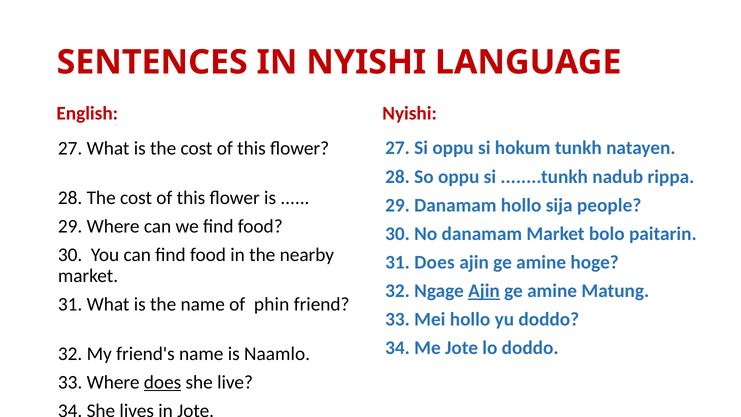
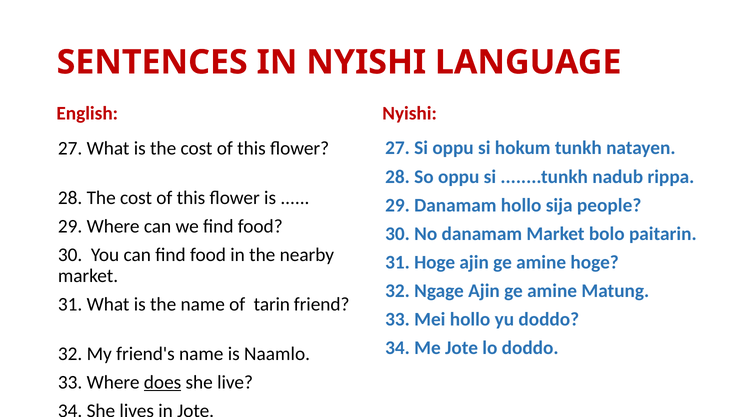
31 Does: Does -> Hoge (435, 262)
Ajin underline: present -> none (484, 291)
phin: phin -> tarin (272, 304)
